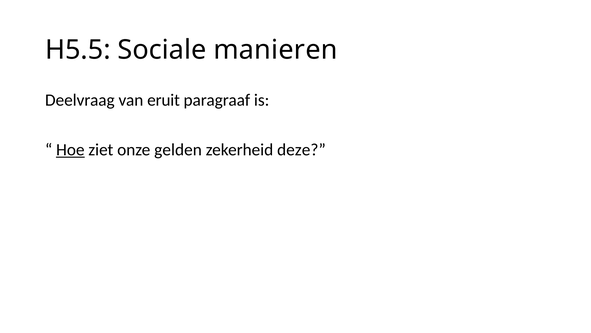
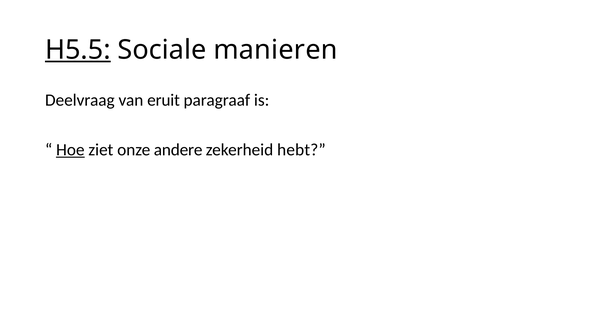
H5.5 underline: none -> present (78, 50)
gelden: gelden -> andere (178, 149)
deze: deze -> hebt (301, 149)
